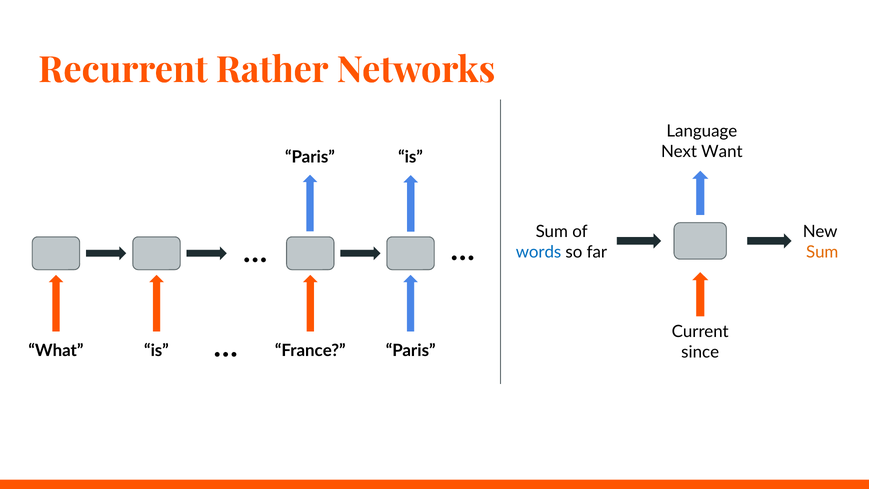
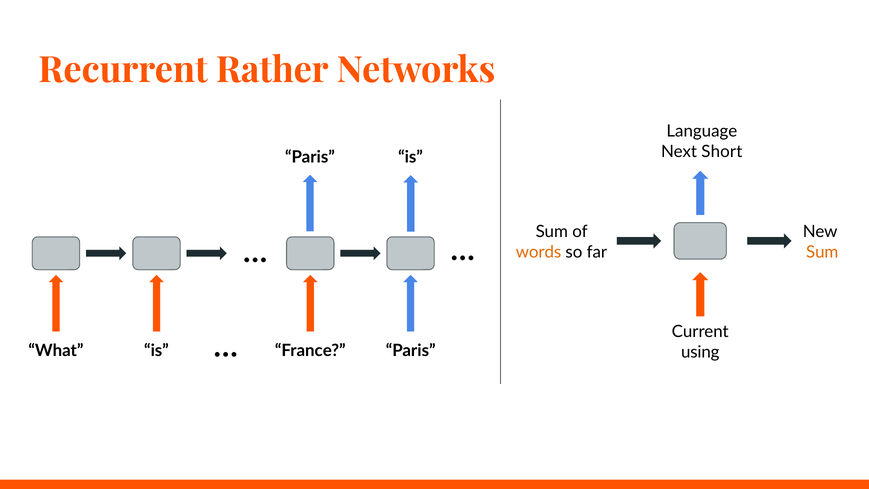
Want: Want -> Short (722, 151)
words colour: blue -> orange (538, 252)
since: since -> using (700, 352)
